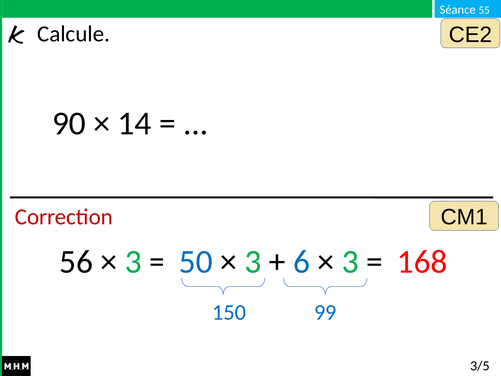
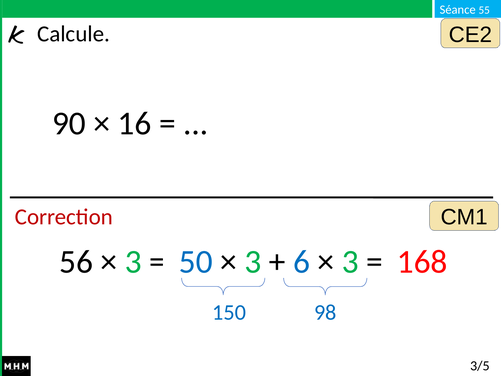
14: 14 -> 16 (134, 123)
99: 99 -> 98 (325, 312)
